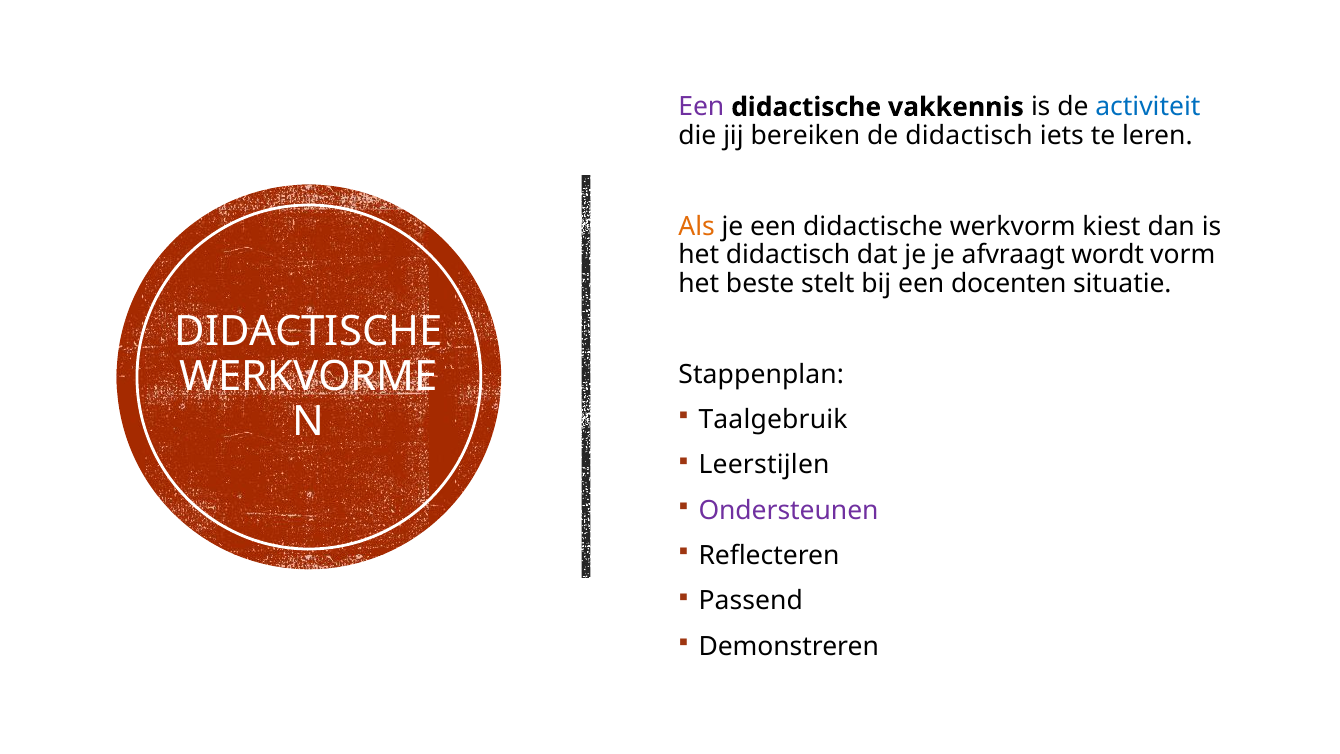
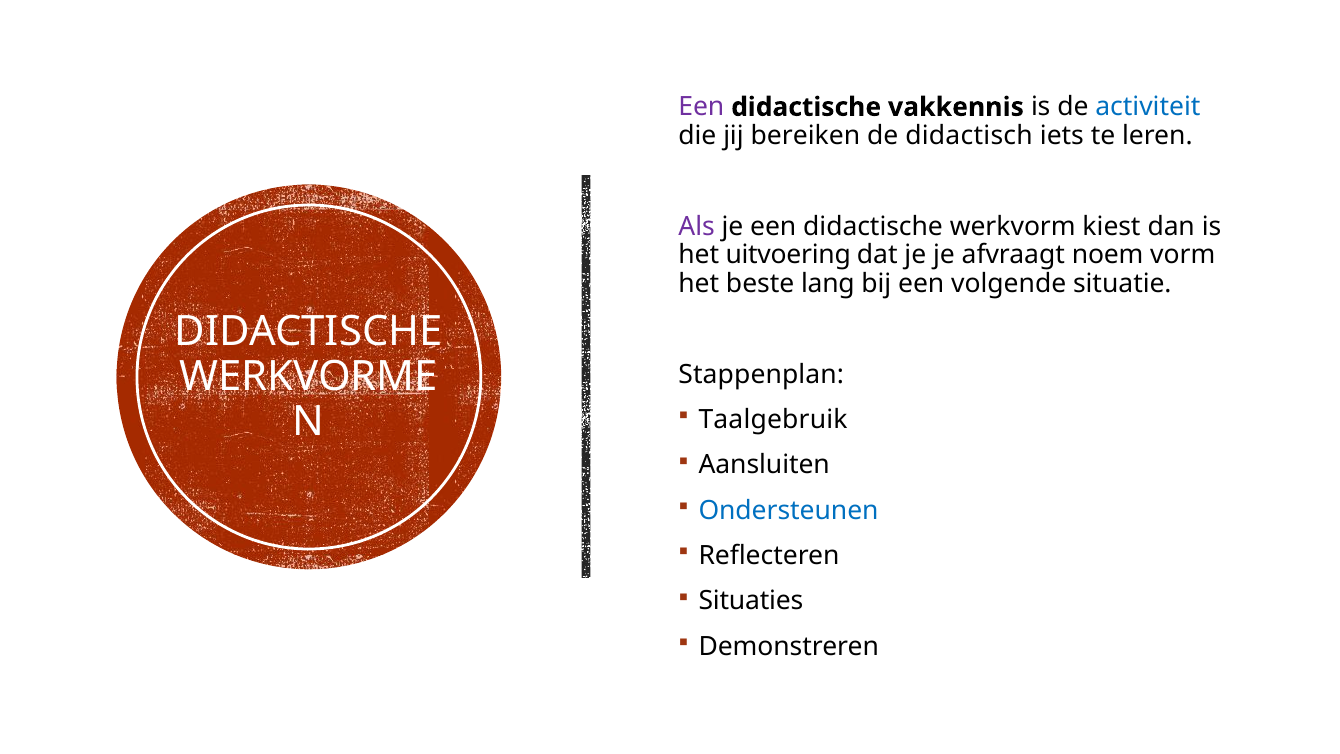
Als colour: orange -> purple (697, 226)
het didactisch: didactisch -> uitvoering (788, 255)
wordt: wordt -> noem (1108, 255)
stelt: stelt -> lang (828, 284)
docenten: docenten -> volgende (1009, 284)
Leerstijlen: Leerstijlen -> Aansluiten (764, 465)
Ondersteunen colour: purple -> blue (789, 510)
Passend: Passend -> Situaties (751, 601)
